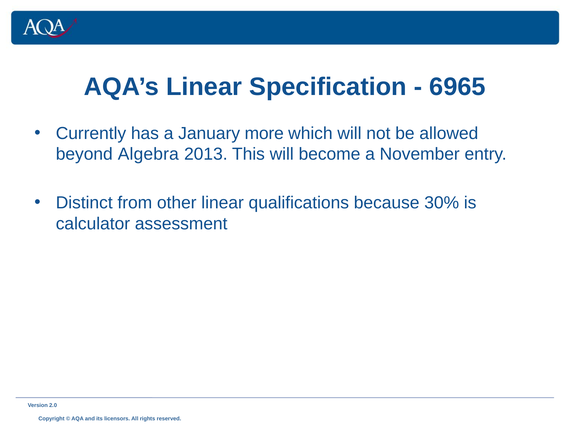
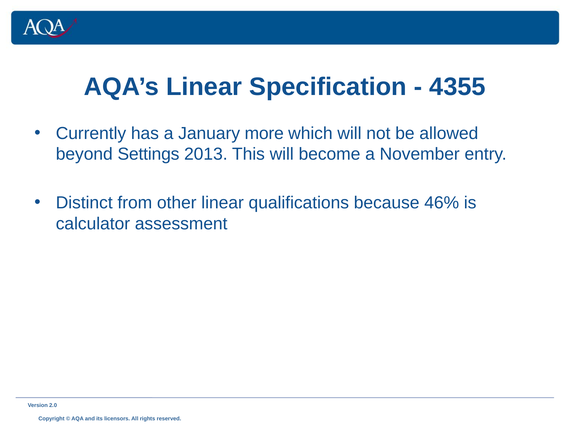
6965: 6965 -> 4355 (457, 87)
Algebra: Algebra -> Settings (148, 154)
30%: 30% -> 46% (442, 203)
